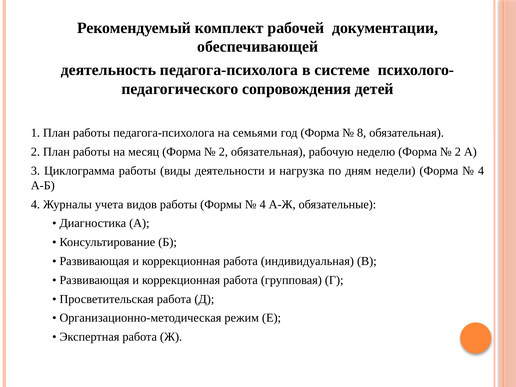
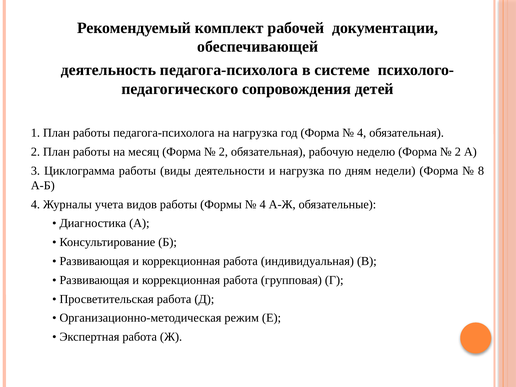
на семьями: семьями -> нагрузка (255, 133)
8: 8 -> 4 (362, 133)
4: 4 -> 8 (481, 171)
